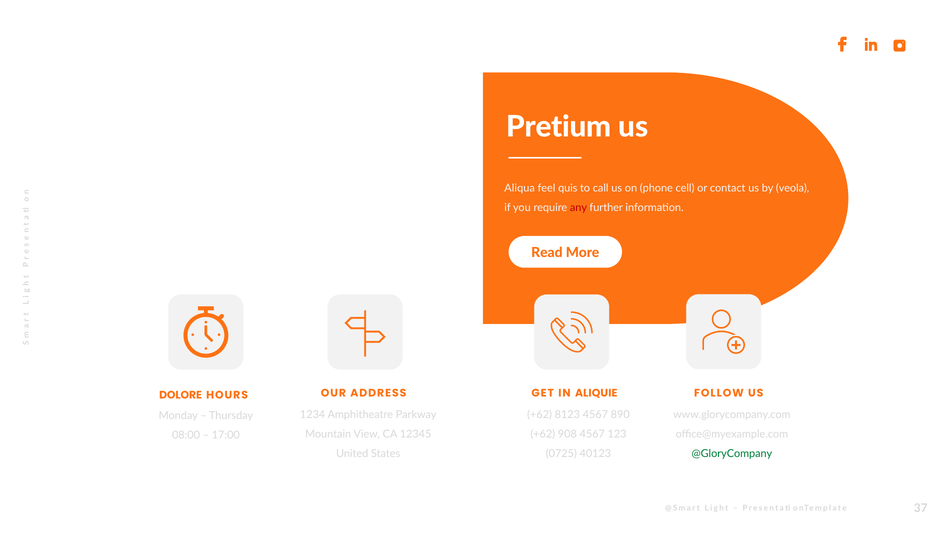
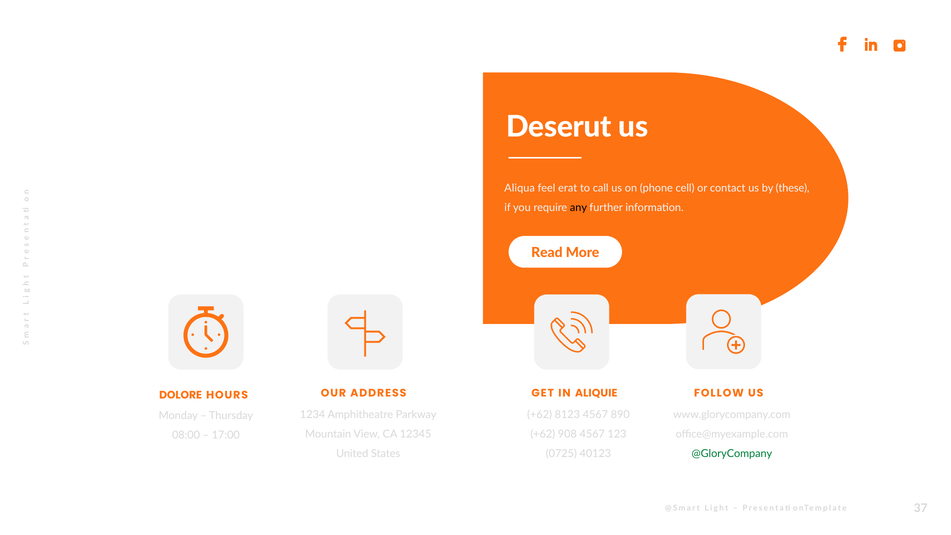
Pretium: Pretium -> Deserut (559, 127)
quis: quis -> erat (568, 188)
veola: veola -> these (793, 188)
any colour: red -> black (578, 208)
